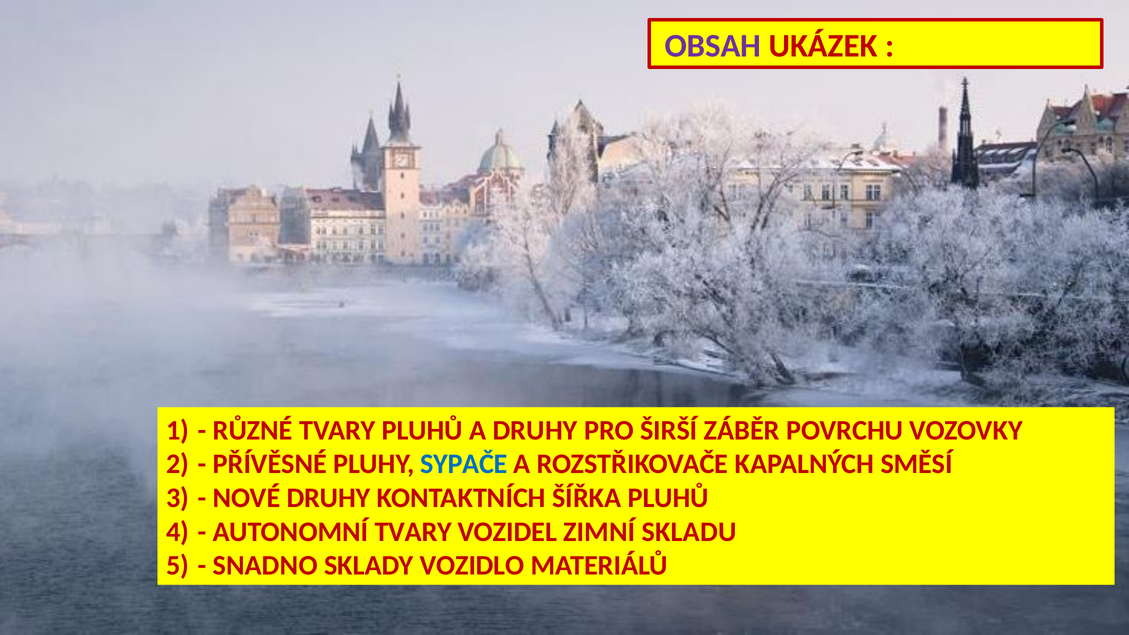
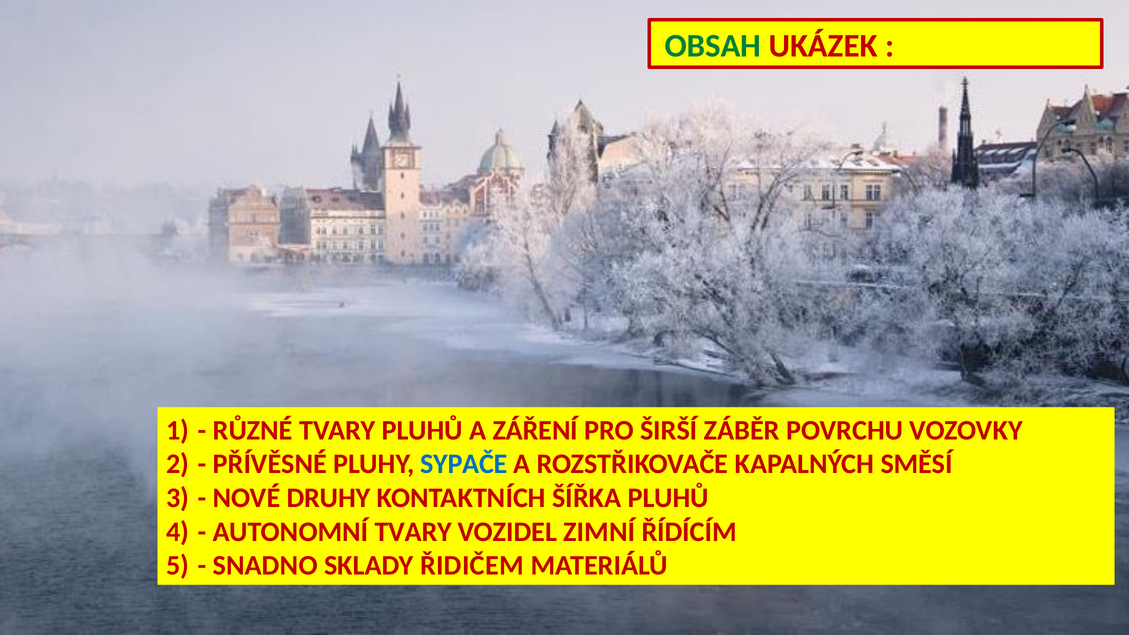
OBSAH colour: purple -> green (713, 46)
A DRUHY: DRUHY -> ZÁŘENÍ (535, 430)
SKLADU: SKLADU -> ŘÍDÍCÍM (689, 532)
VOZIDLO: VOZIDLO -> ŘIDIČEM (472, 566)
